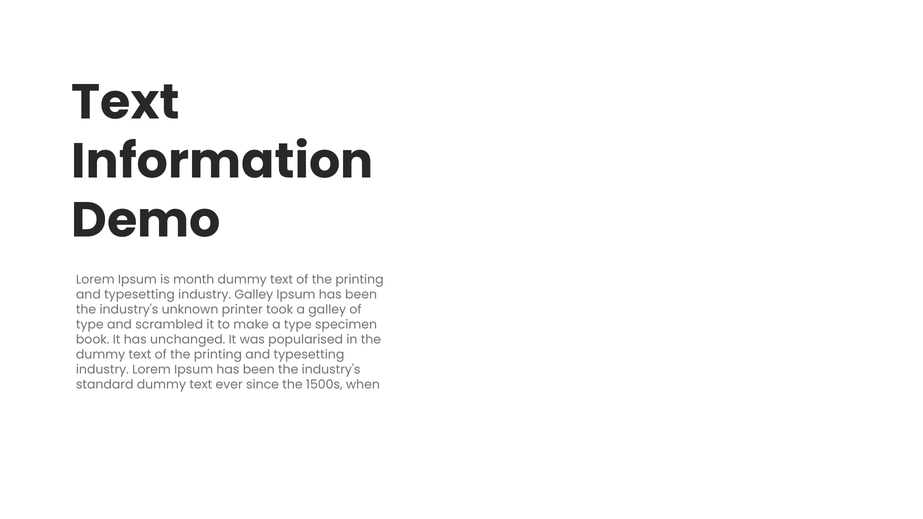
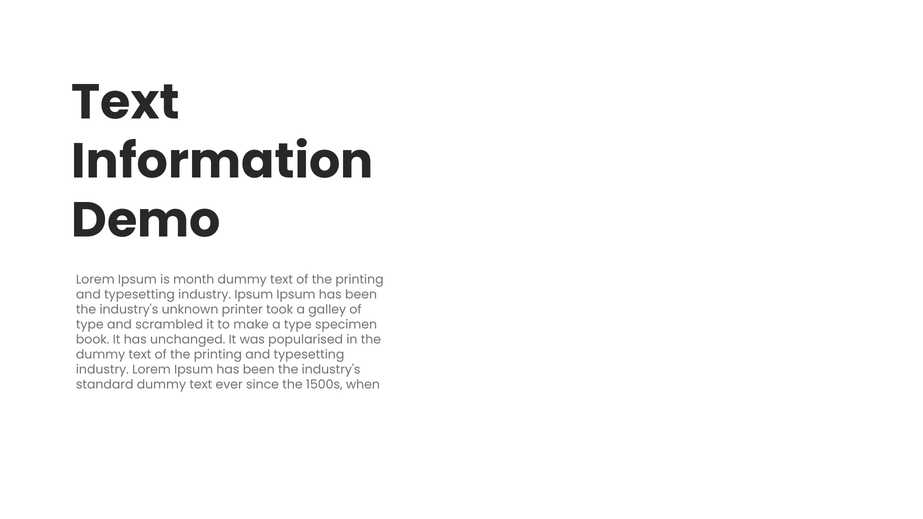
industry Galley: Galley -> Ipsum (254, 295)
